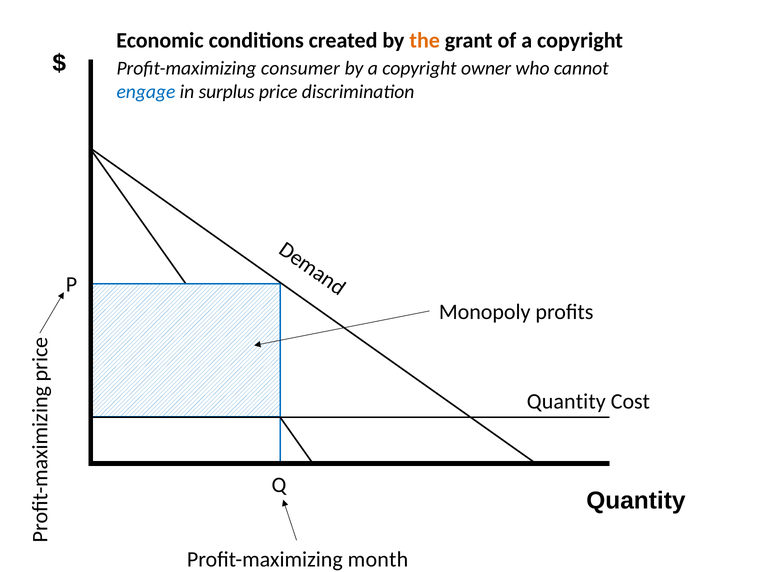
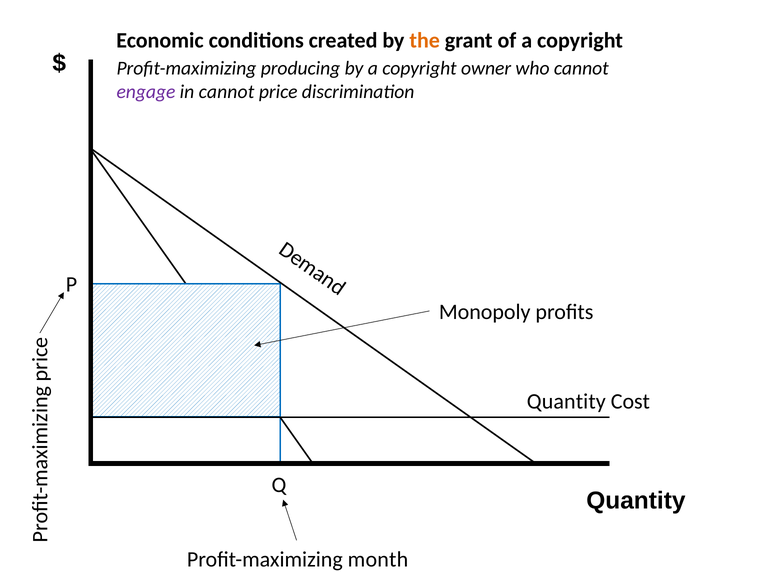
consumer: consumer -> producing (301, 68)
engage colour: blue -> purple (146, 92)
in surplus: surplus -> cannot (226, 92)
